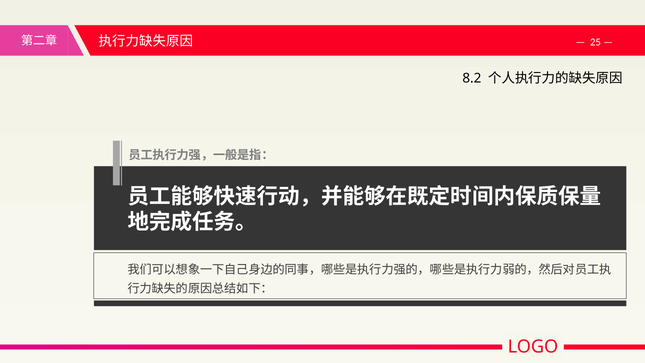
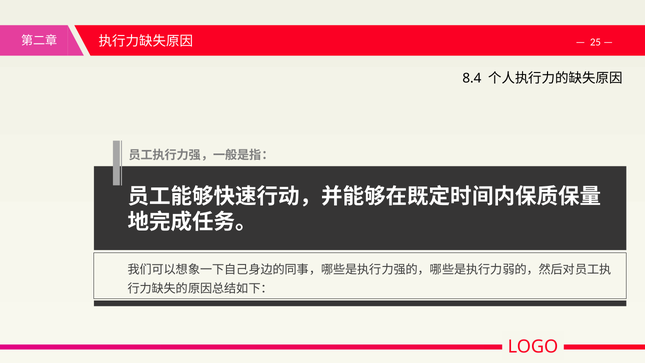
8.2: 8.2 -> 8.4 (472, 79)
